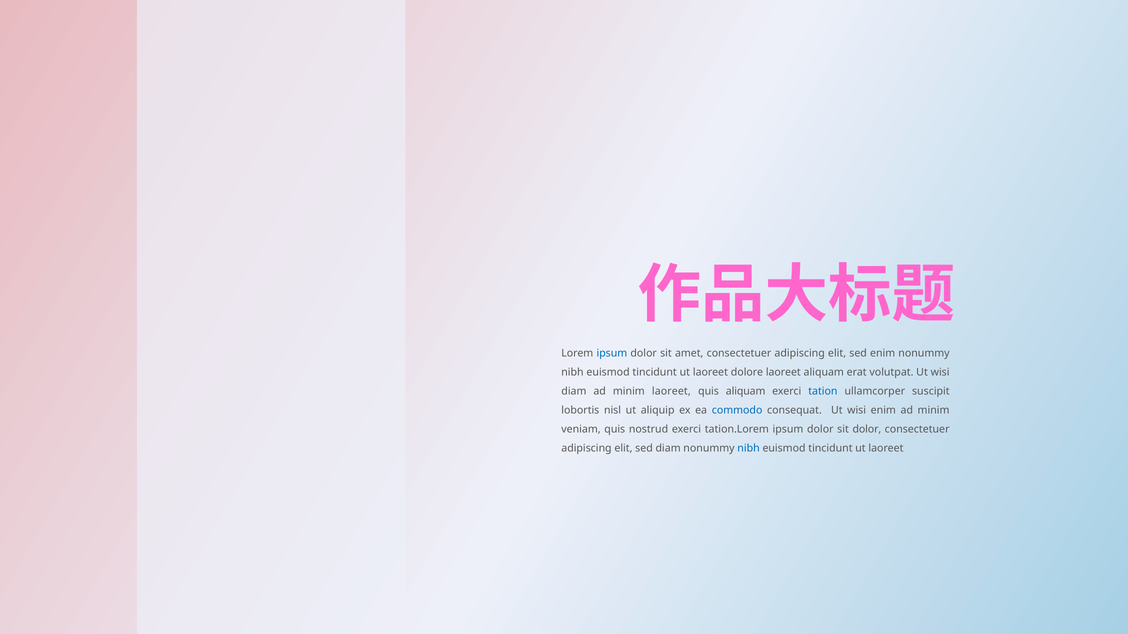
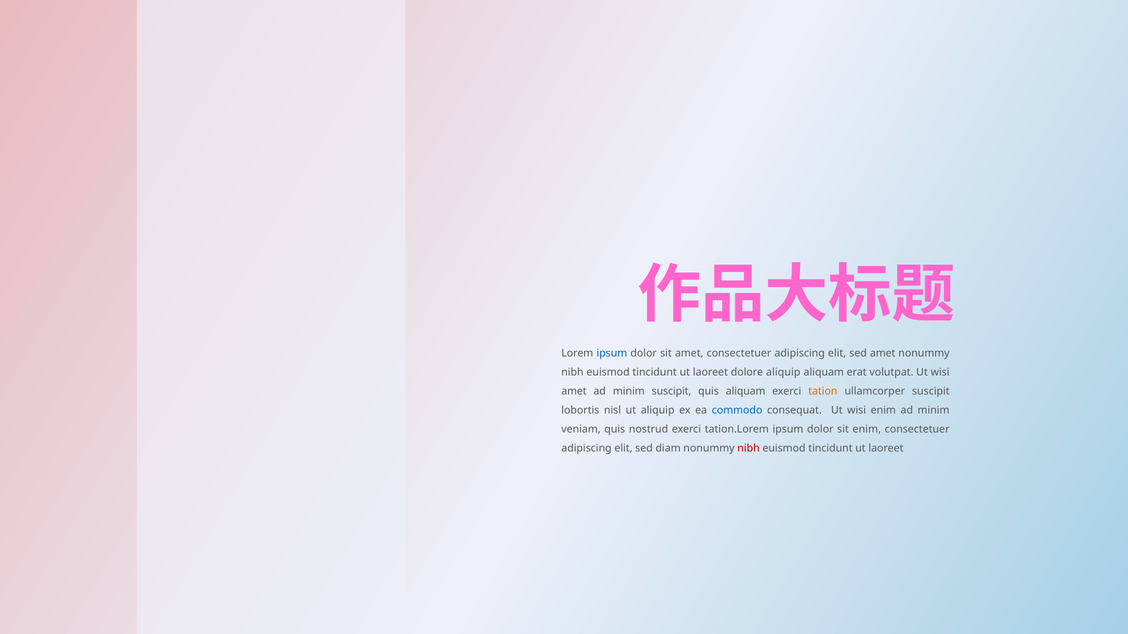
sed enim: enim -> amet (883, 353)
dolore laoreet: laoreet -> aliquip (783, 372)
diam: diam -> amet (574, 392)
minim laoreet: laoreet -> suscipit (671, 392)
tation colour: blue -> orange (823, 392)
sit dolor: dolor -> enim (867, 430)
nibh colour: blue -> red (749, 449)
